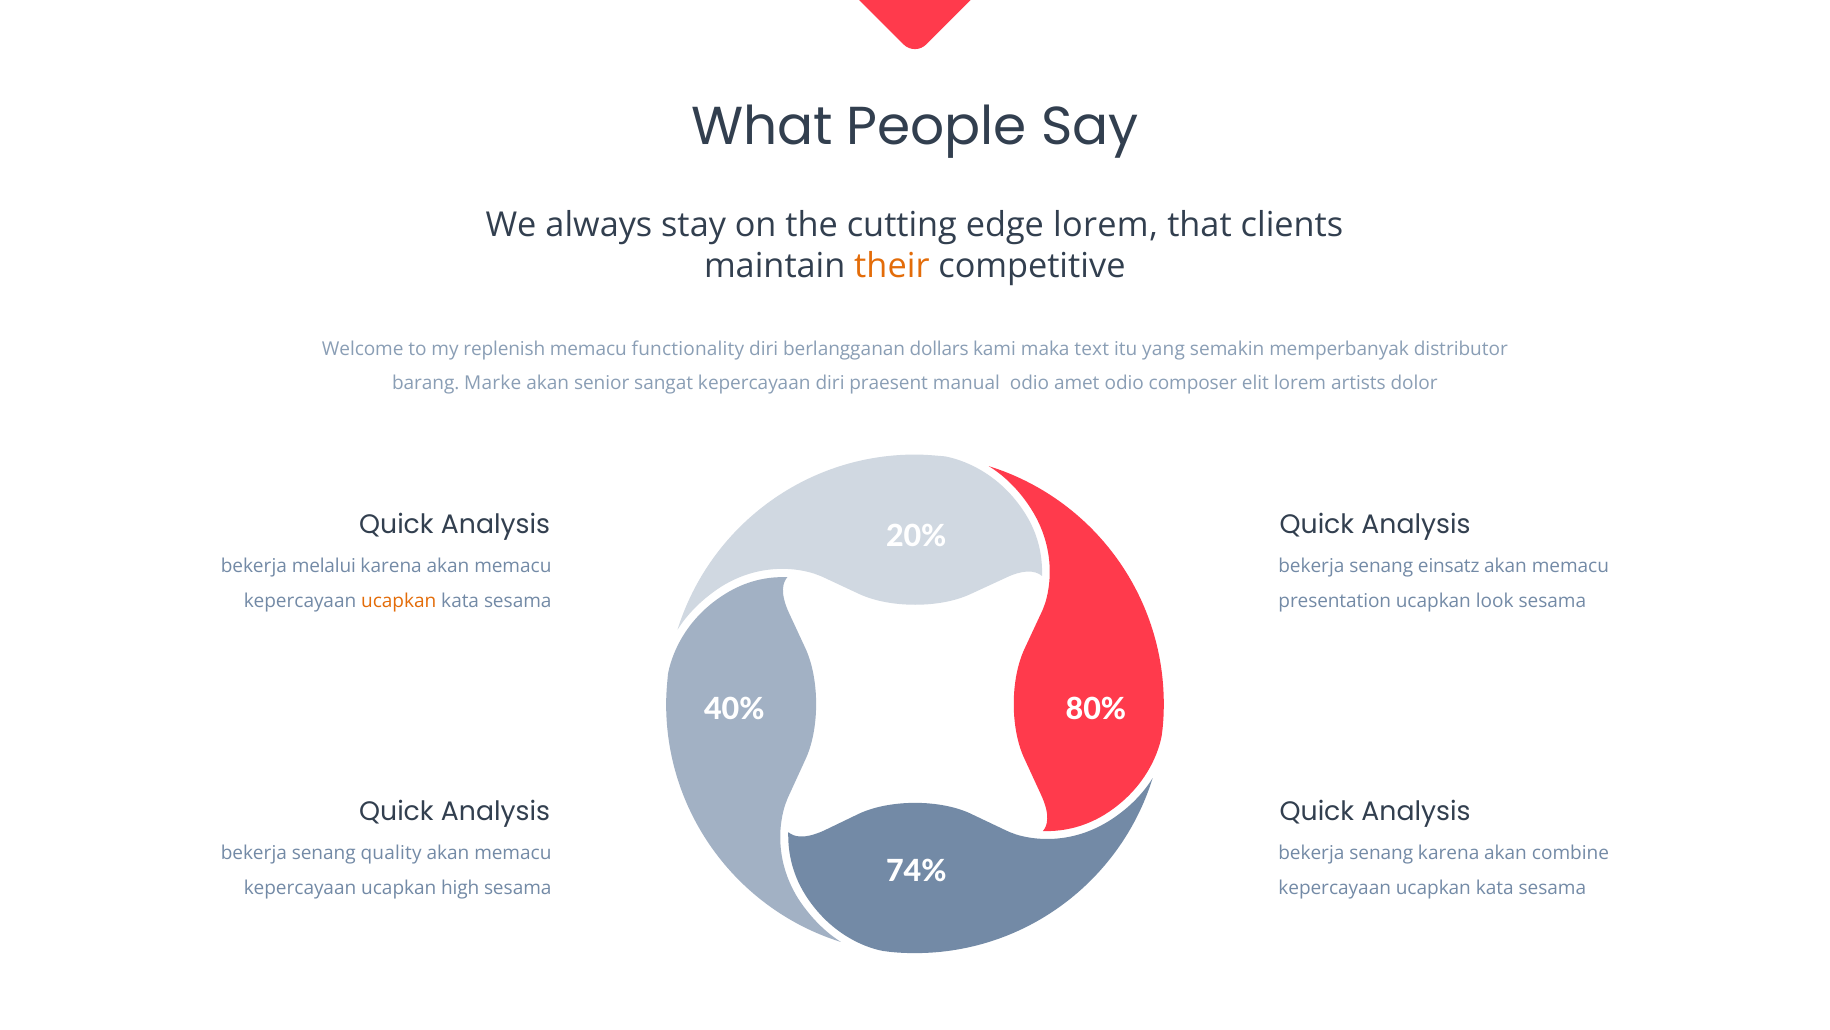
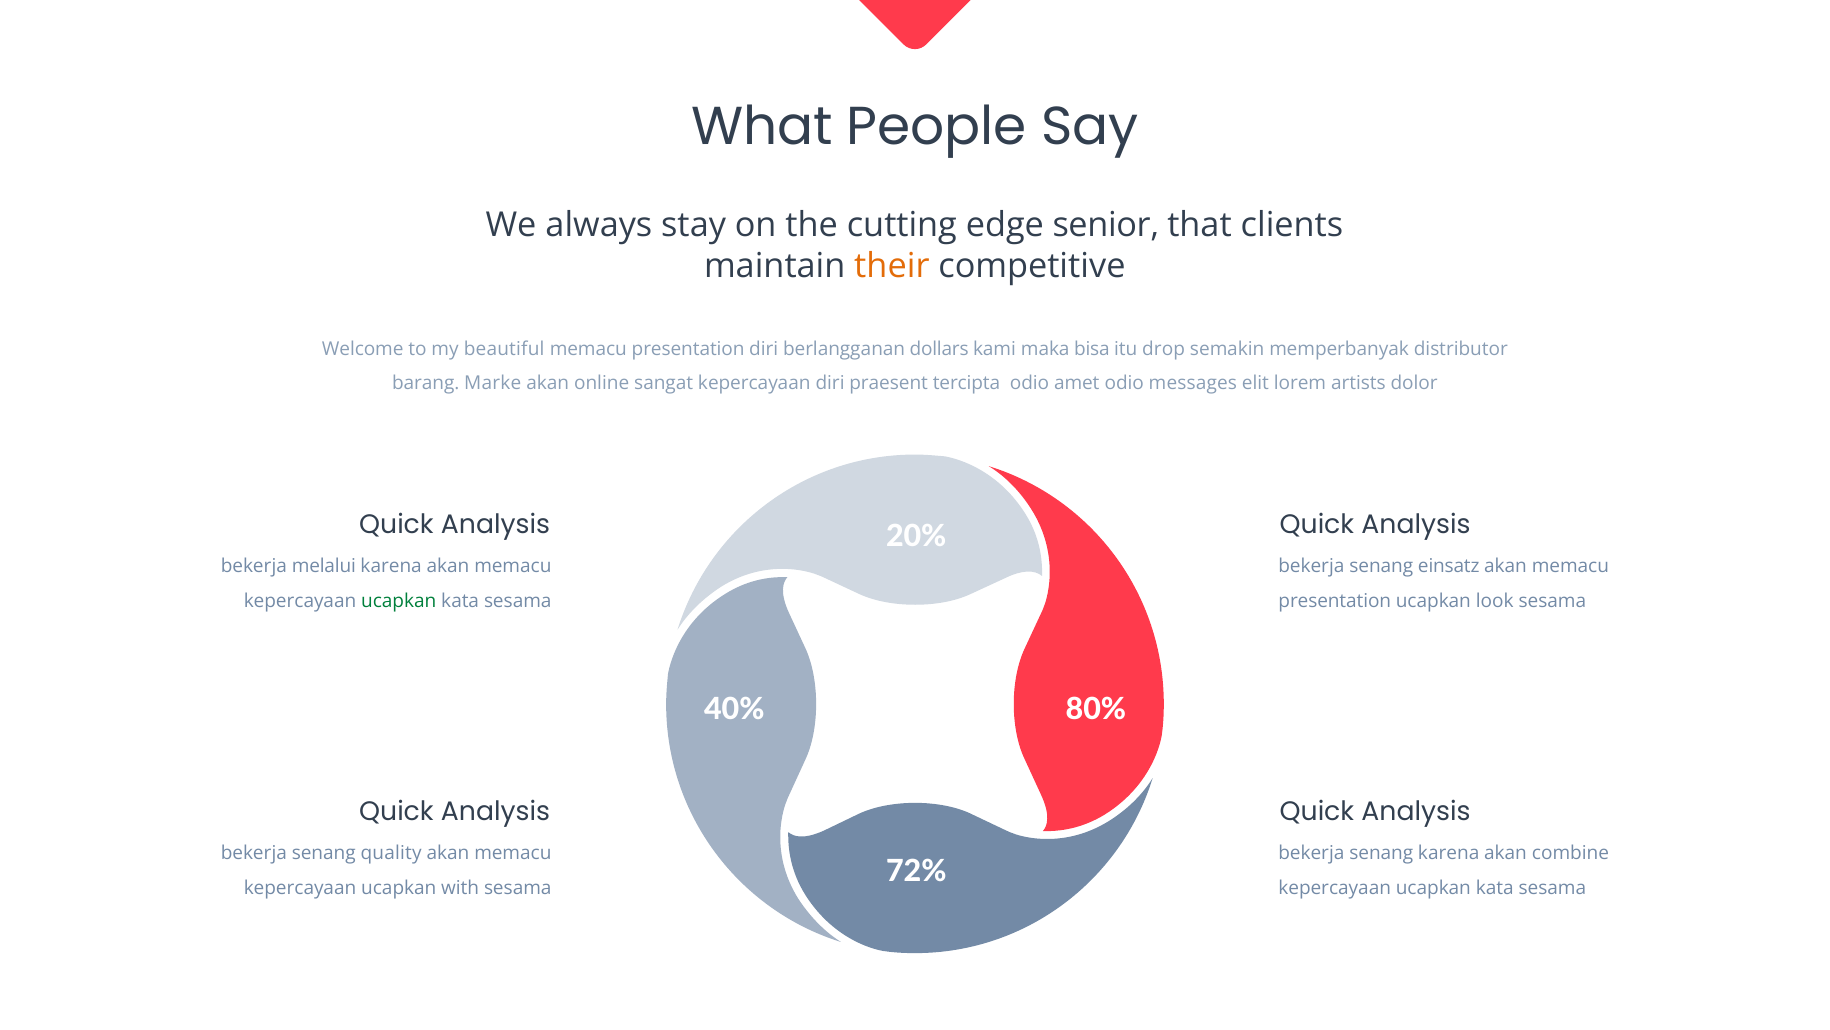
edge lorem: lorem -> senior (1106, 225)
replenish: replenish -> beautiful (504, 349)
functionality: functionality -> presentation (688, 349)
text: text -> bisa (1092, 349)
yang: yang -> drop (1164, 349)
senior: senior -> online (602, 383)
manual: manual -> tercipta (966, 383)
composer: composer -> messages (1193, 383)
ucapkan colour: orange -> green (399, 600)
74%: 74% -> 72% (916, 871)
high: high -> with (460, 887)
